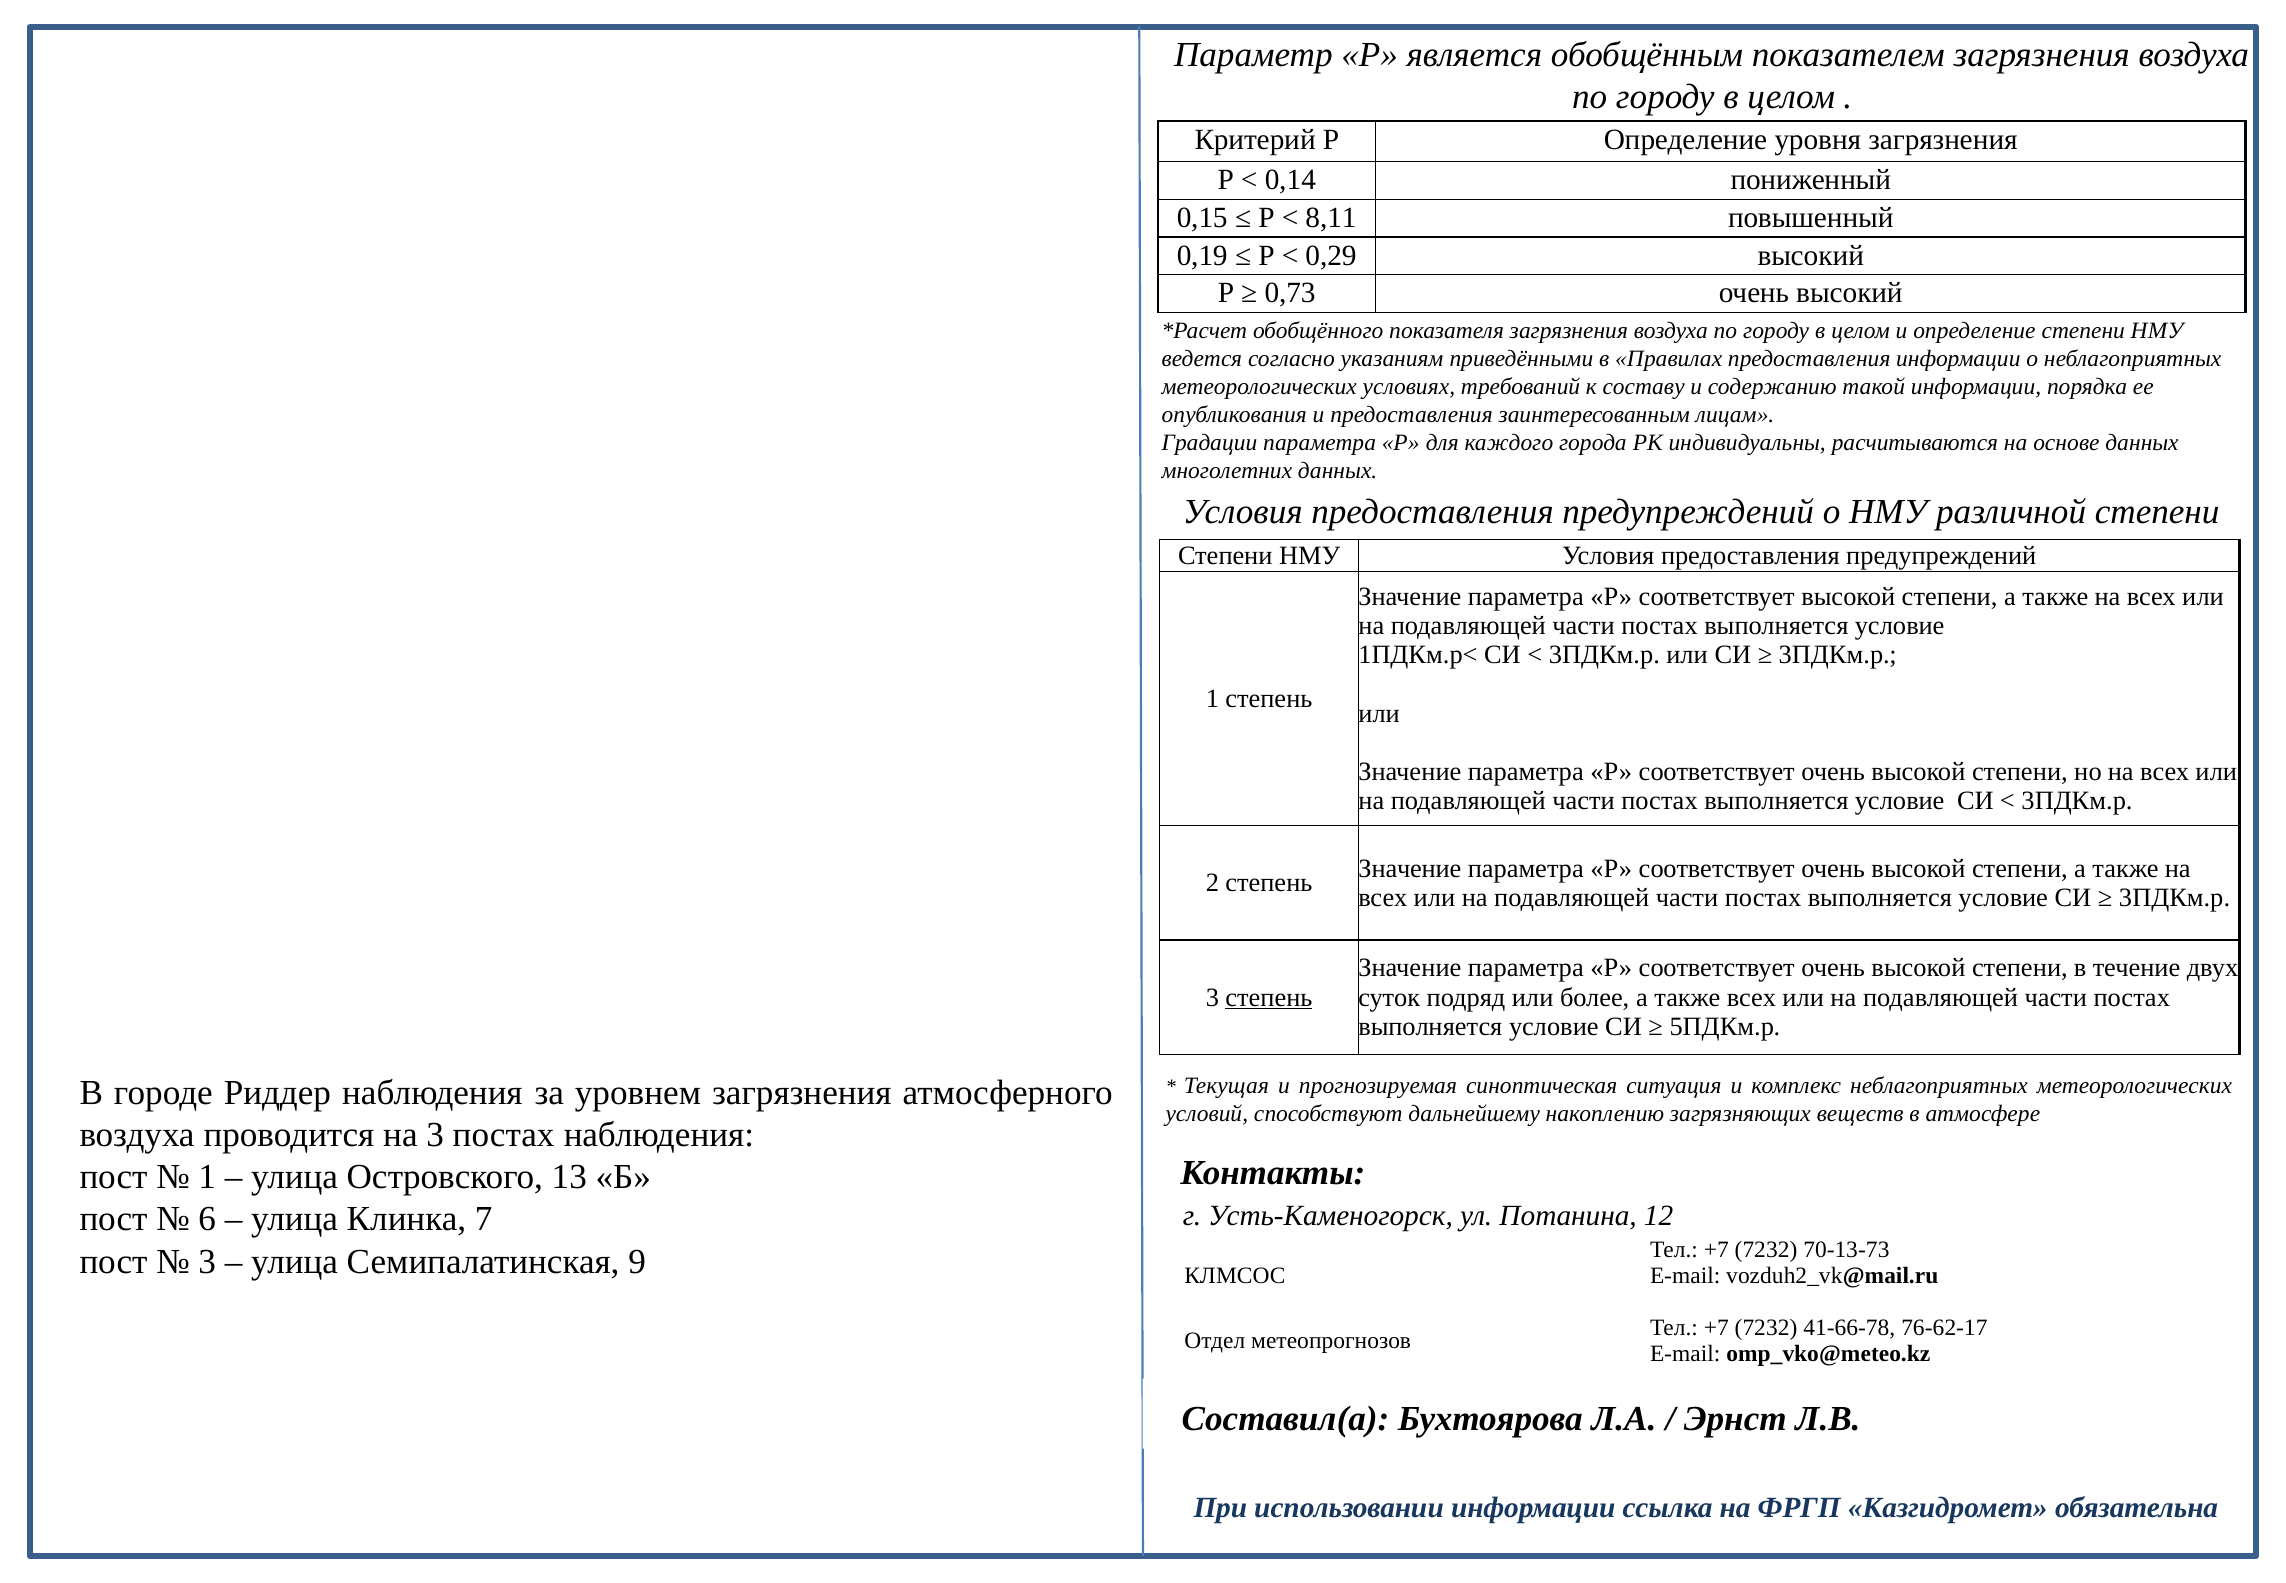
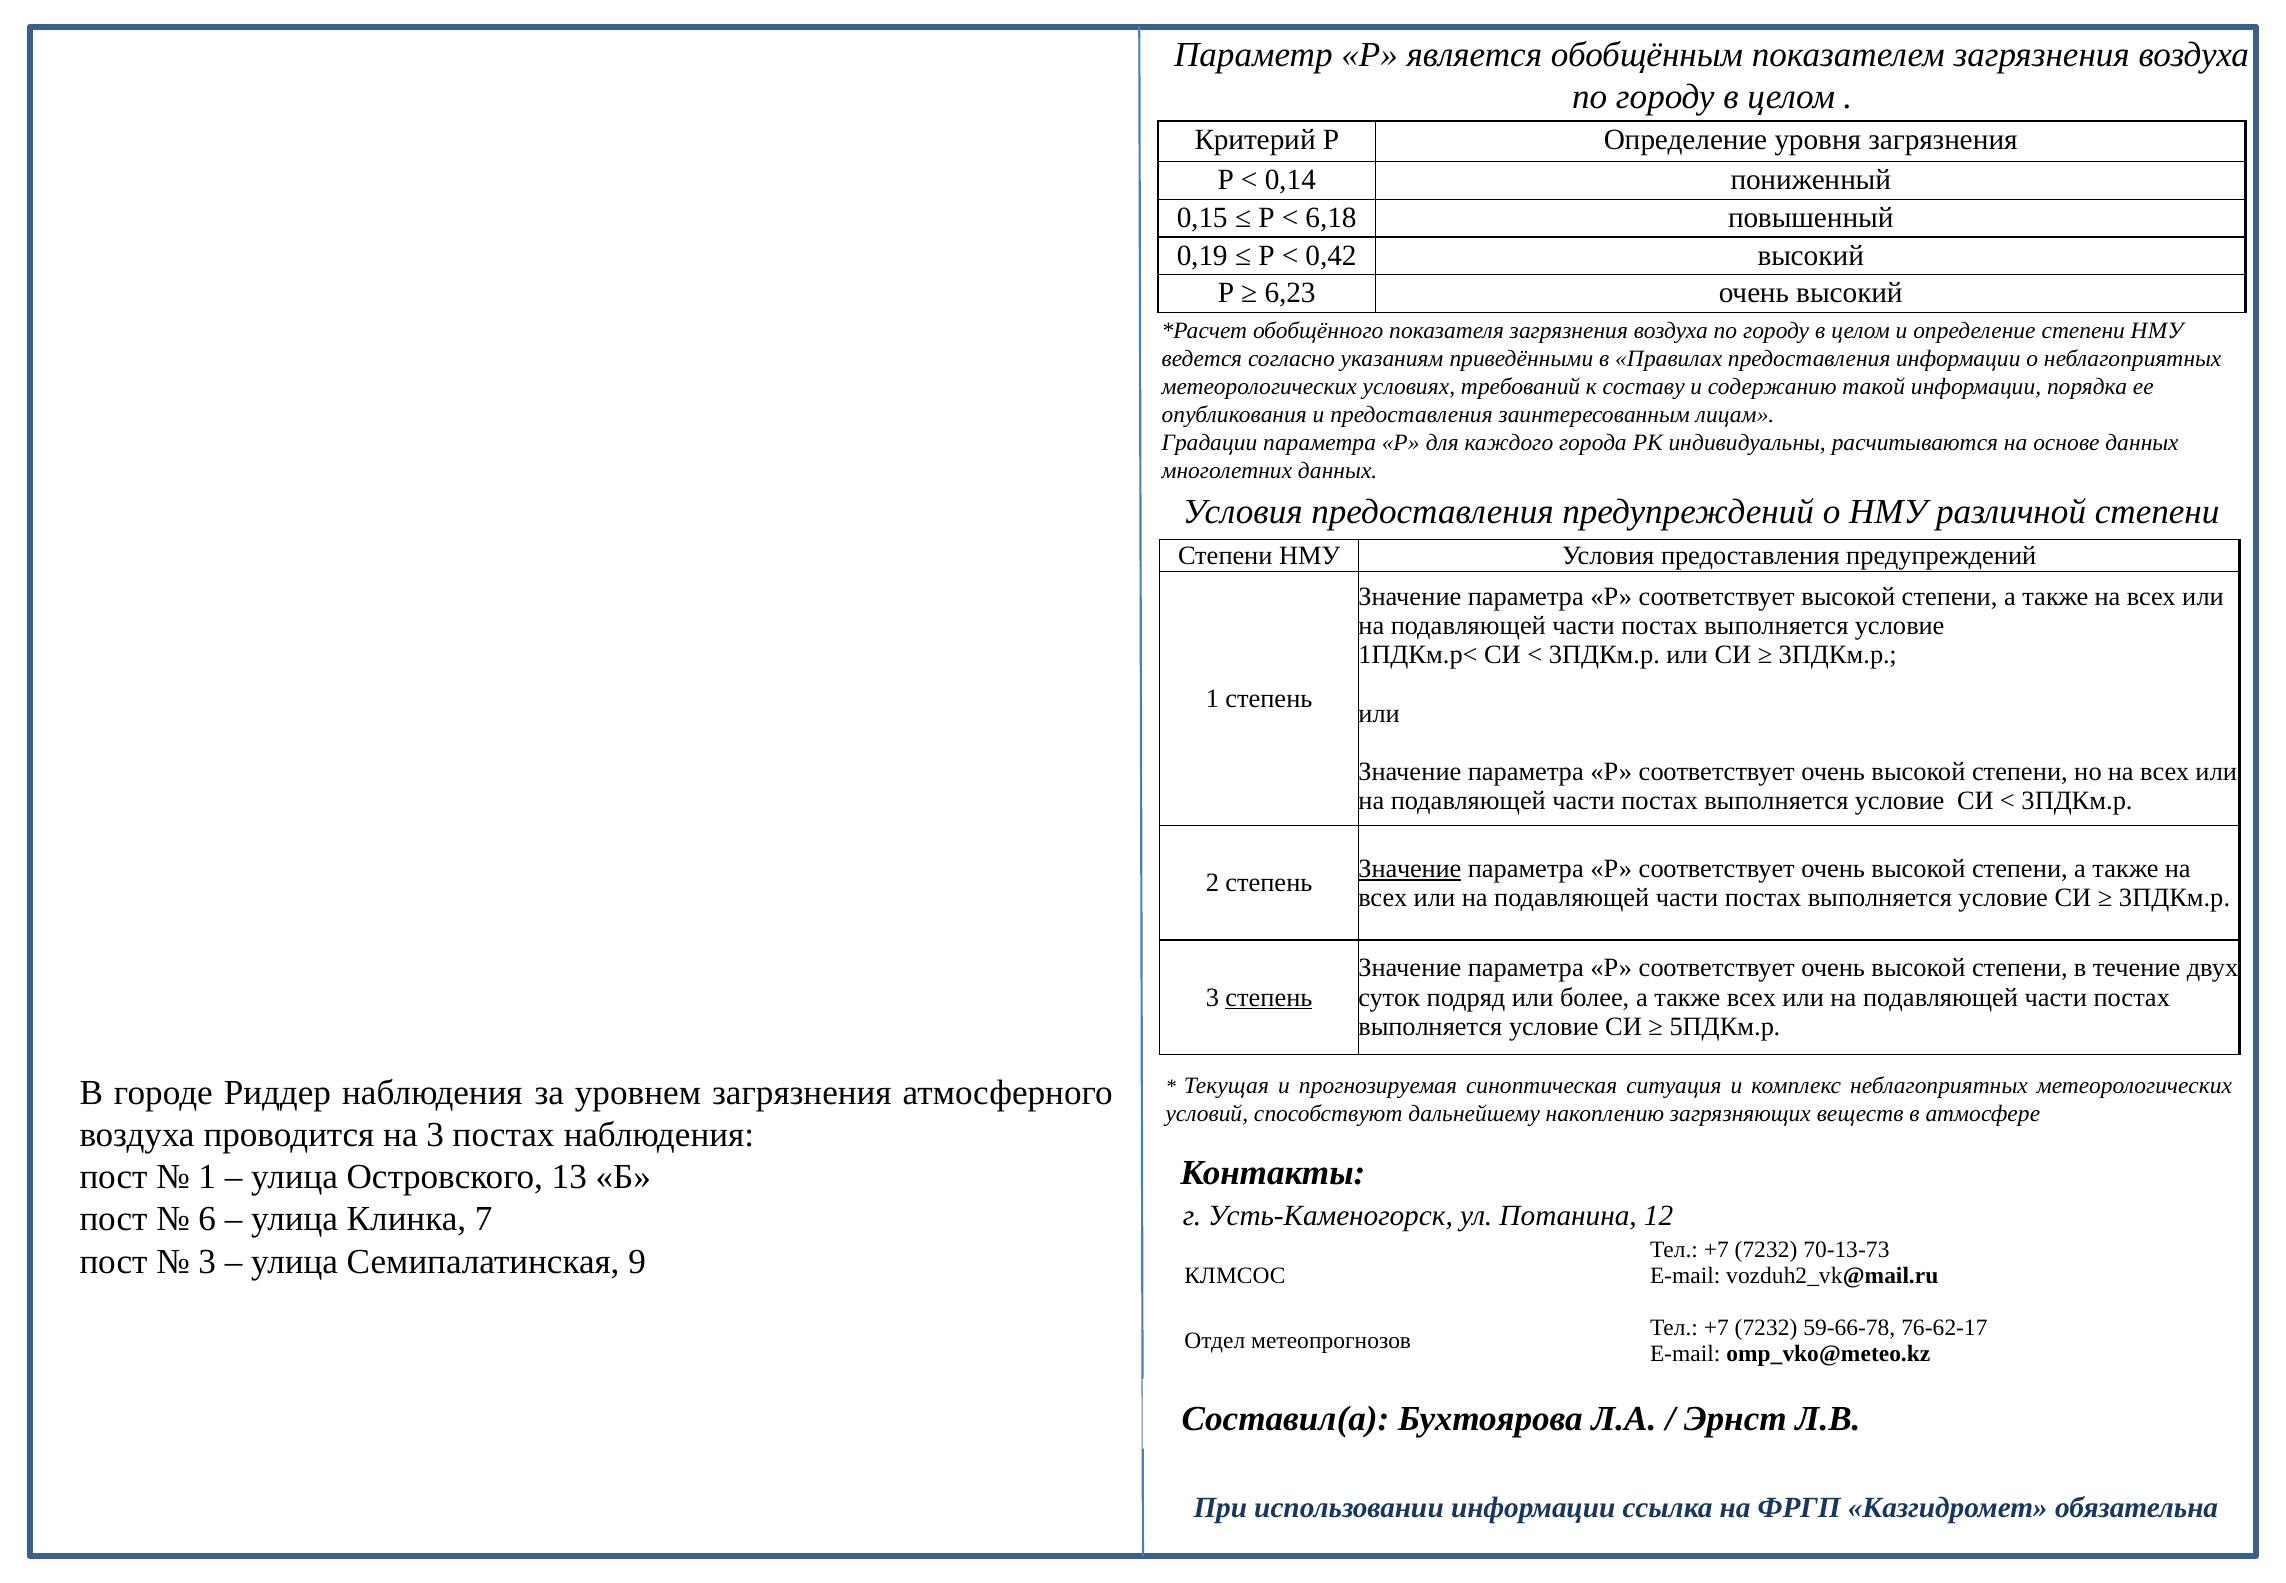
8,11: 8,11 -> 6,18 (1331, 218)
0,29: 0,29 -> 0,42 (1331, 255)
0,73: 0,73 -> 6,23 (1290, 293)
Значение underline: none -> present (1410, 868)
41-66-78: 41-66-78 -> 59-66-78 (1849, 1327)
